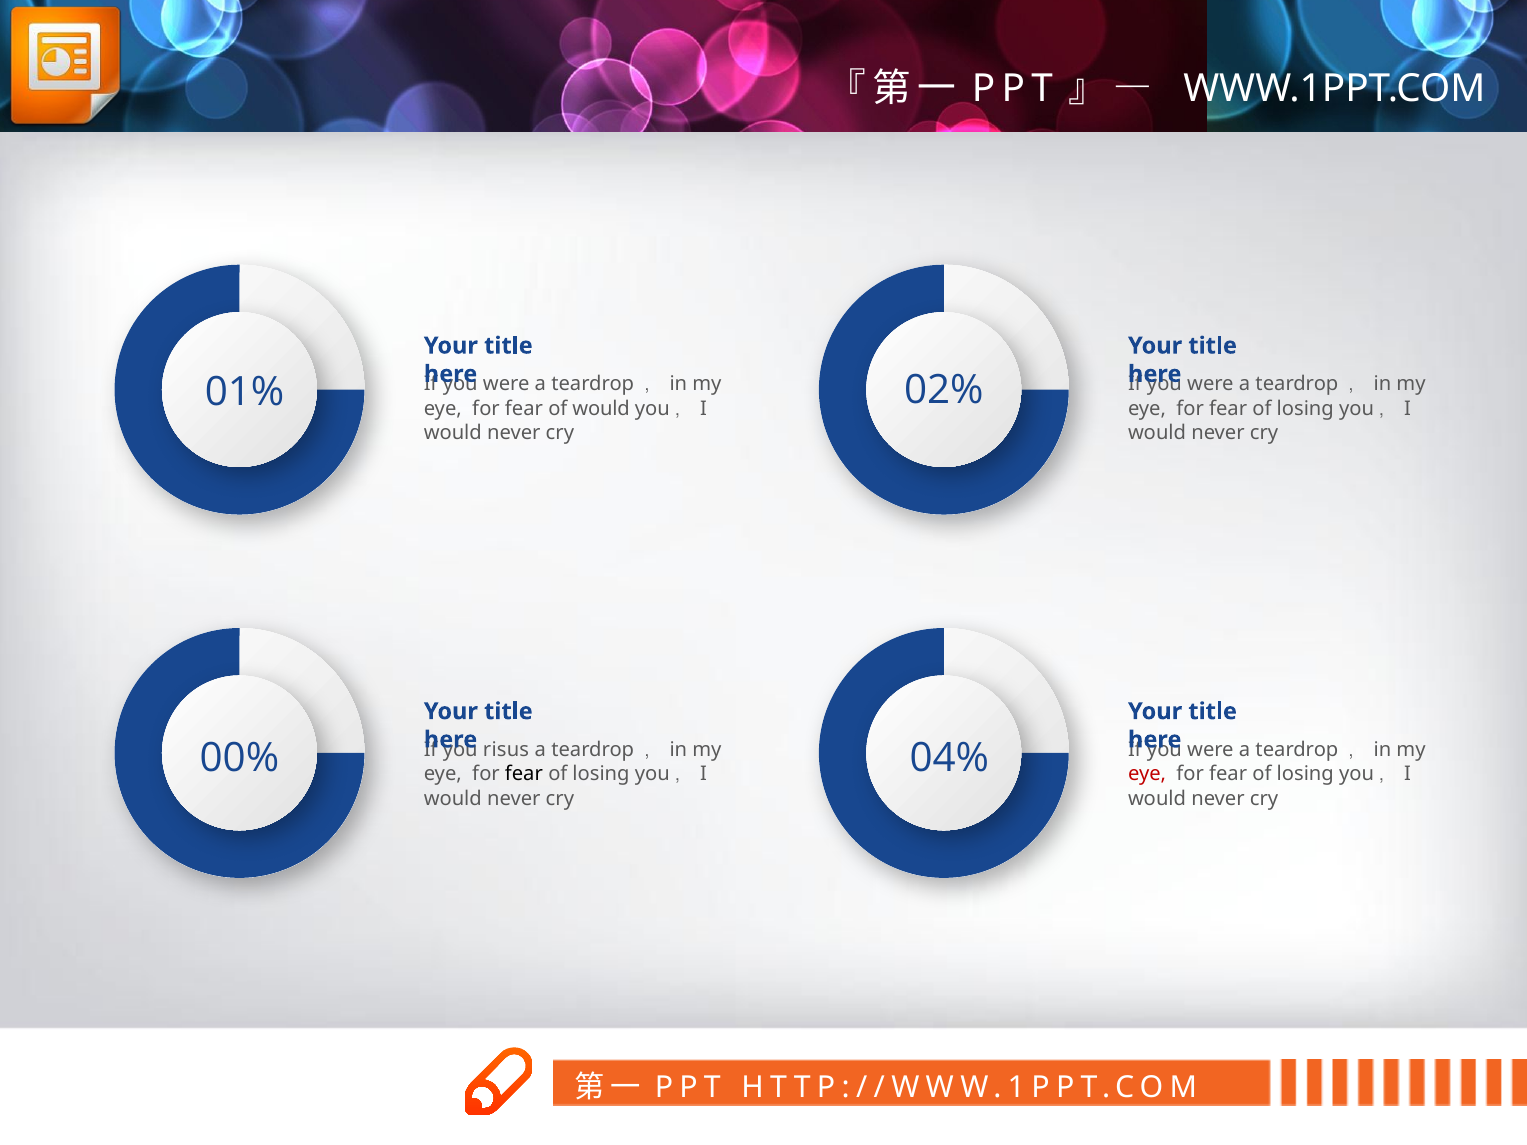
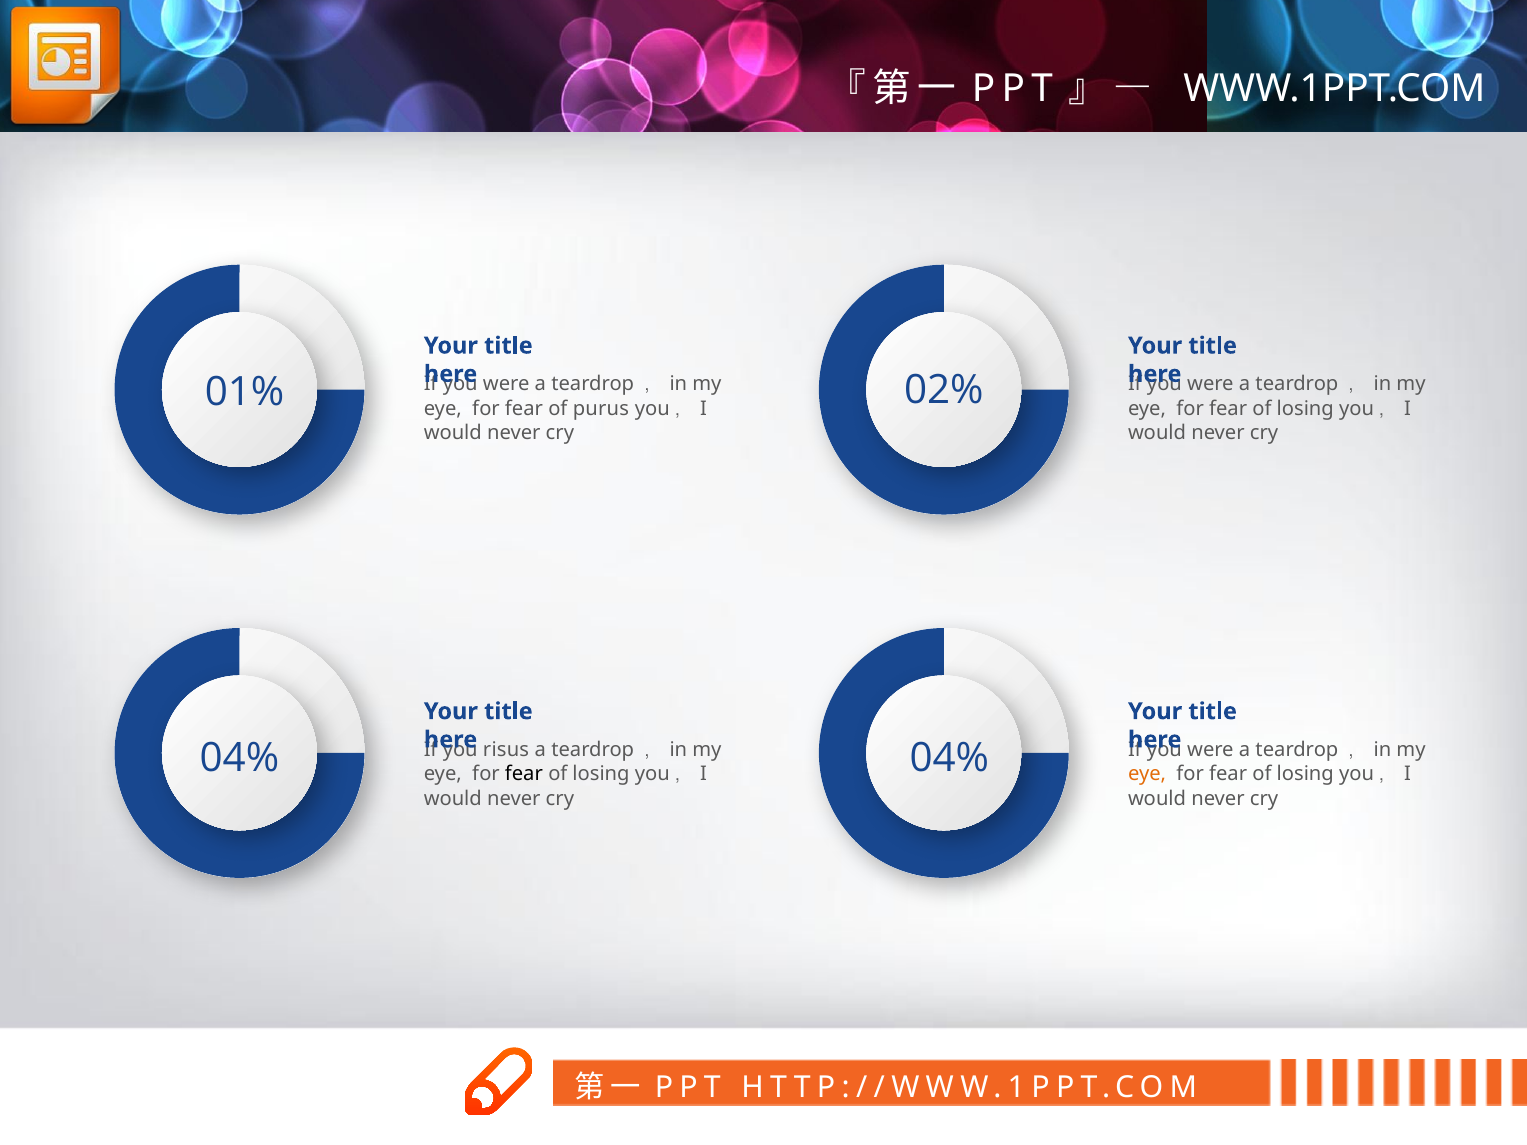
of would: would -> purus (601, 409)
00%: 00% -> 04% (239, 759)
eye colour: red -> orange (1147, 774)
